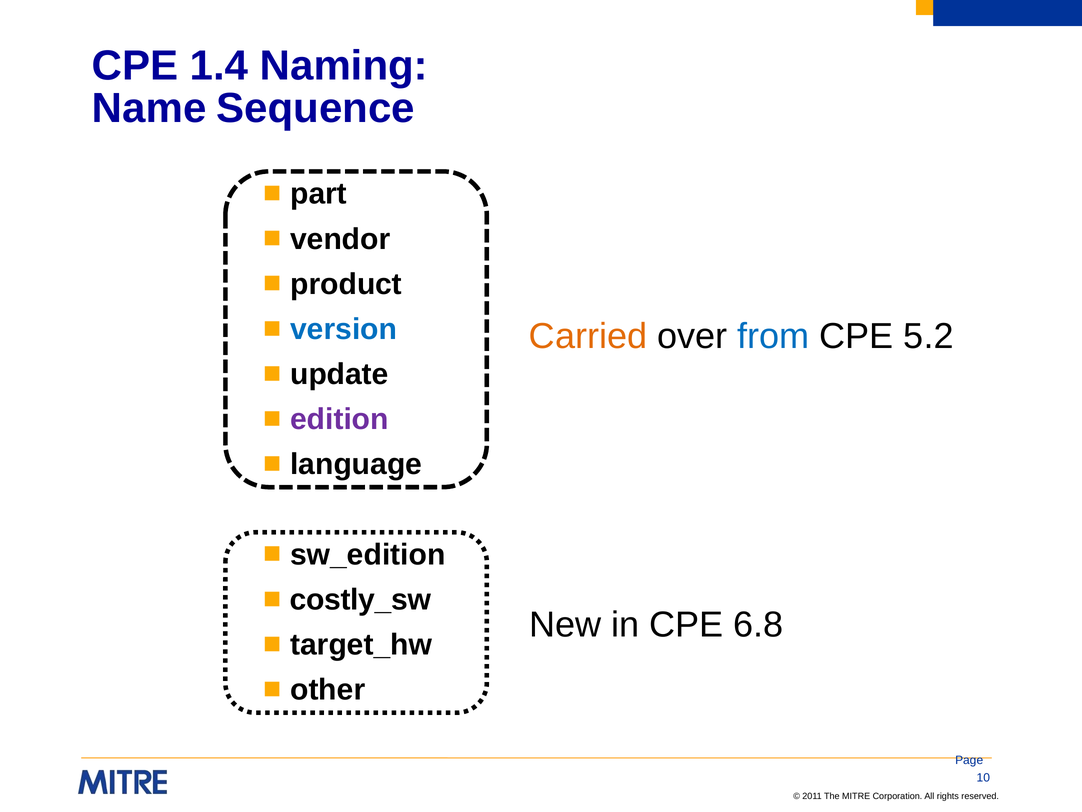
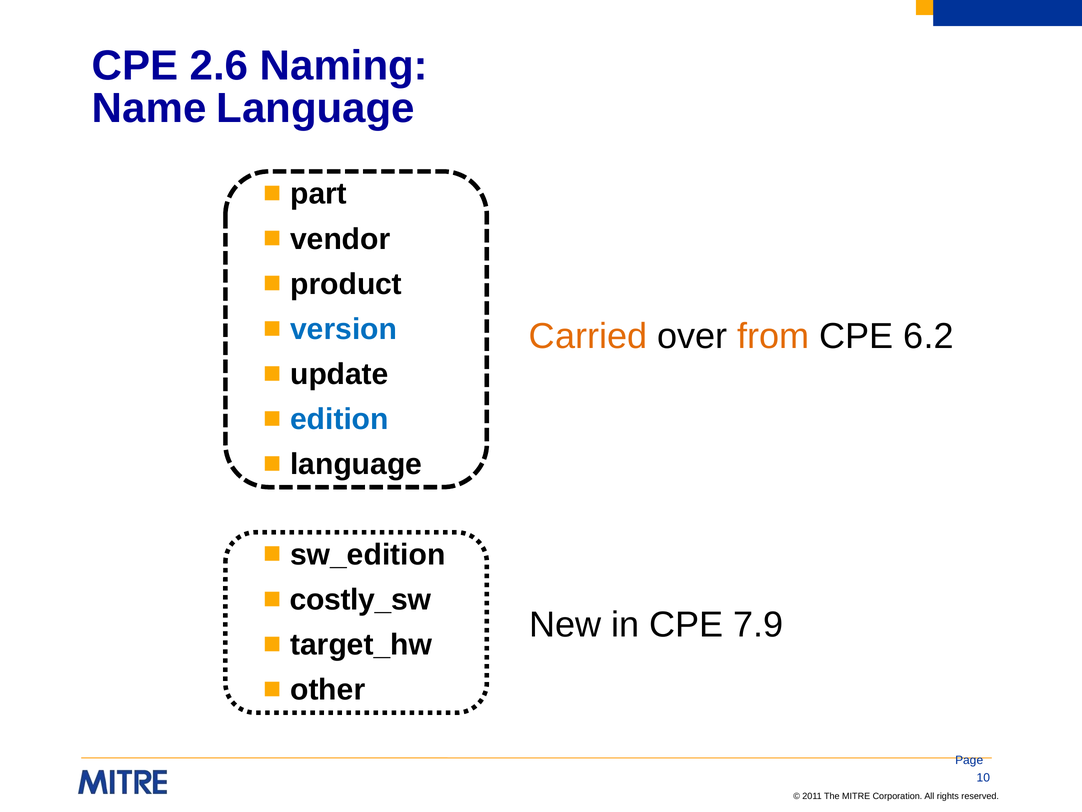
1.4: 1.4 -> 2.6 (219, 66)
Name Sequence: Sequence -> Language (316, 108)
from colour: blue -> orange (773, 336)
5.2: 5.2 -> 6.2 (929, 336)
edition colour: purple -> blue (339, 419)
6.8: 6.8 -> 7.9 (758, 625)
